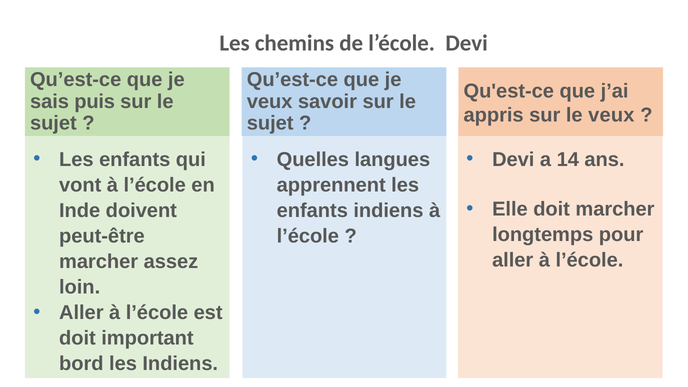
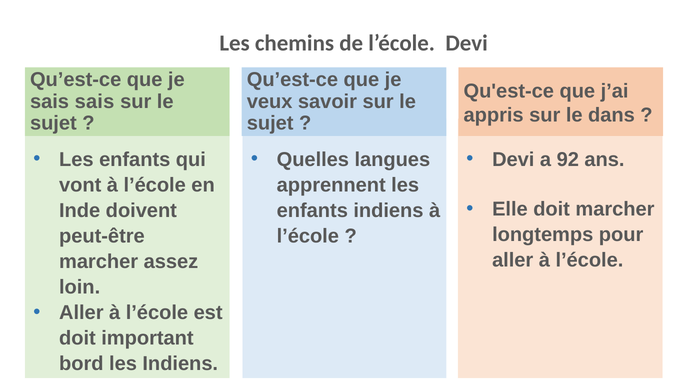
sais puis: puis -> sais (94, 102)
le veux: veux -> dans (611, 115)
14: 14 -> 92 (568, 159)
